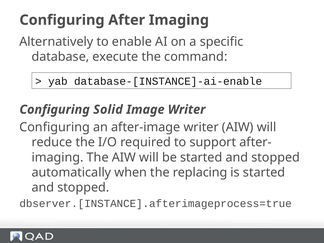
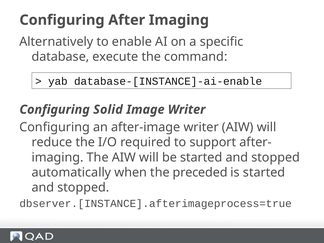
replacing: replacing -> preceded (200, 172)
